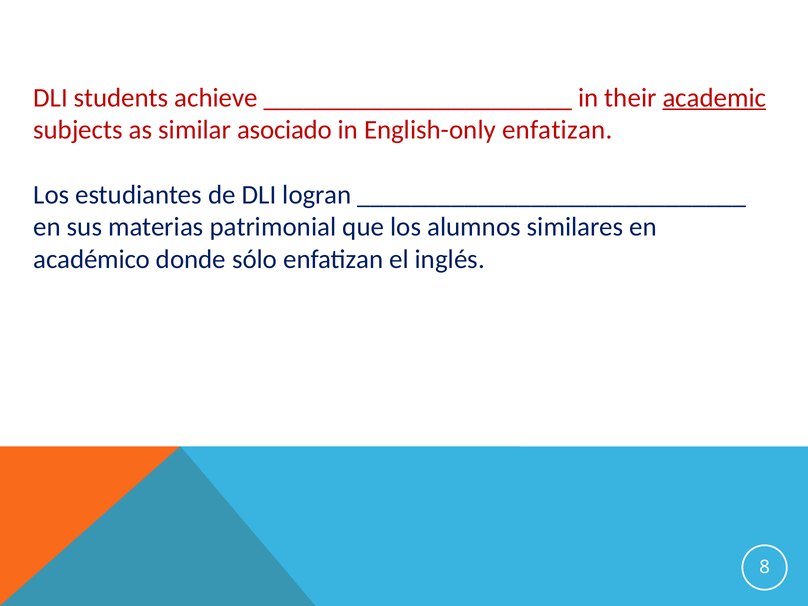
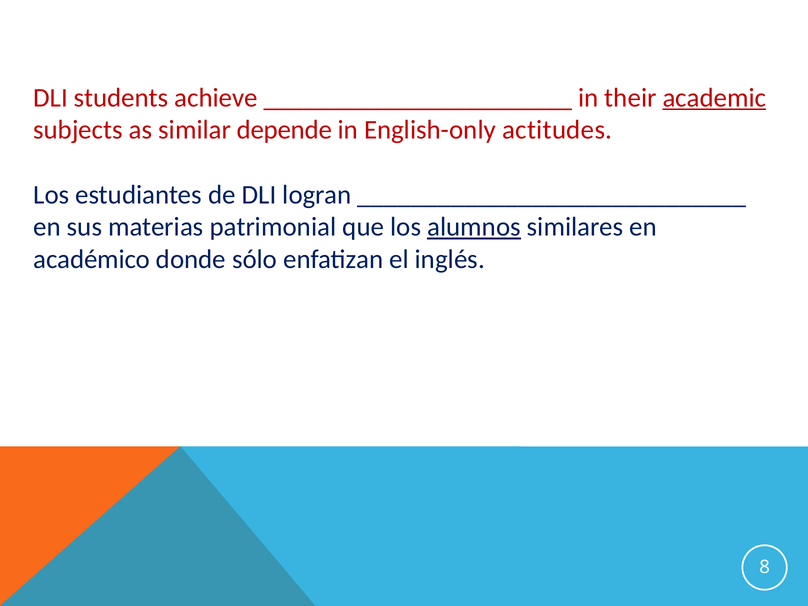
asociado: asociado -> depende (285, 130)
English-only enfatizan: enfatizan -> actitudes (557, 130)
alumnos underline: none -> present (474, 227)
